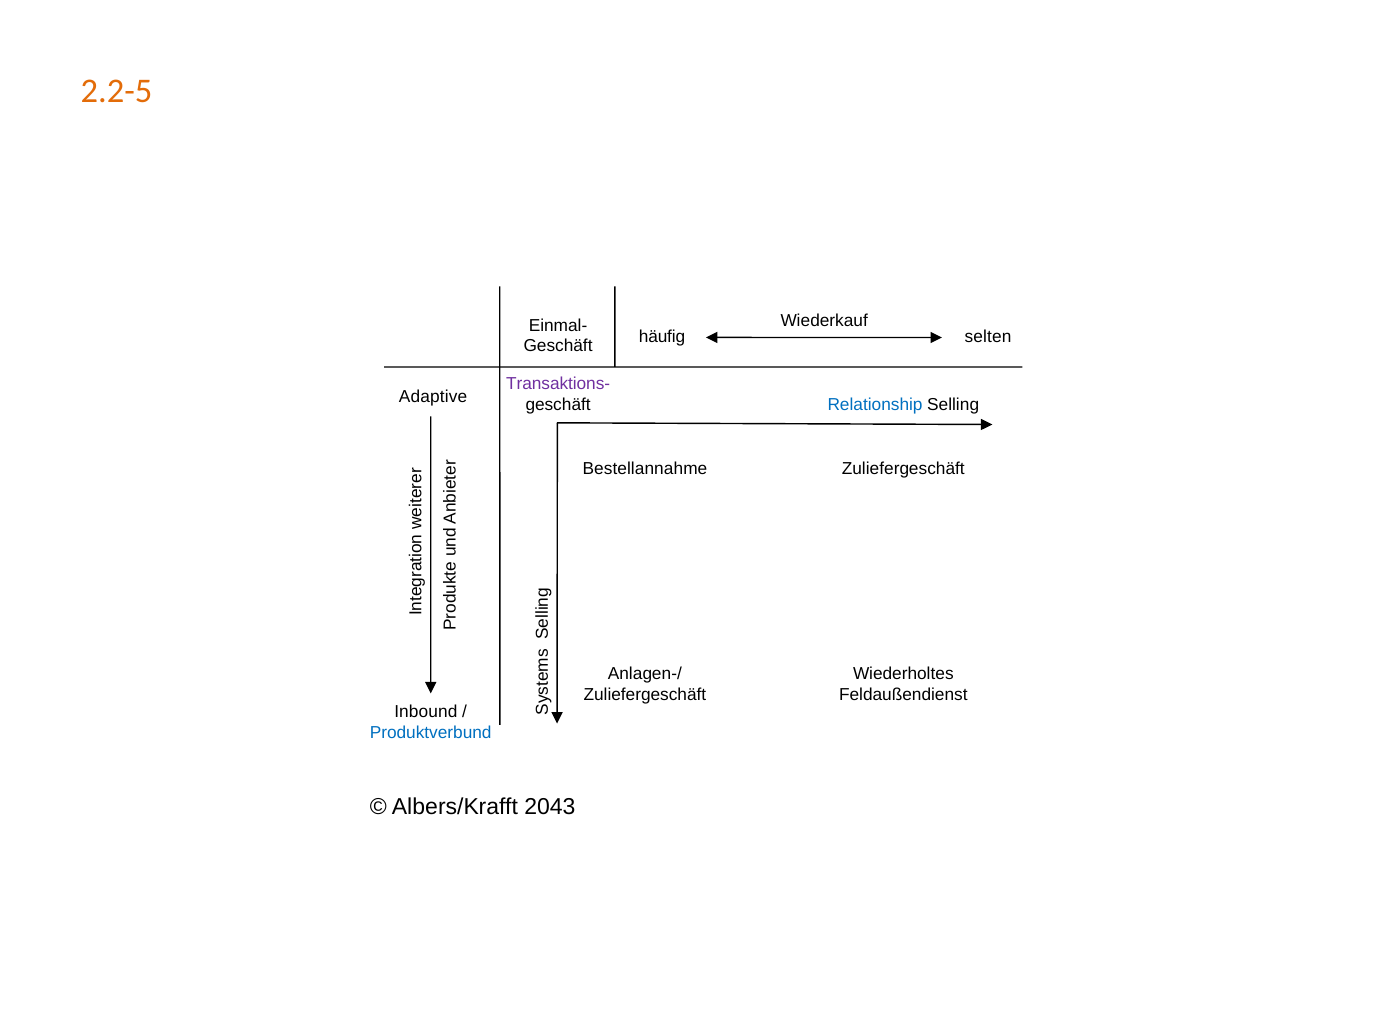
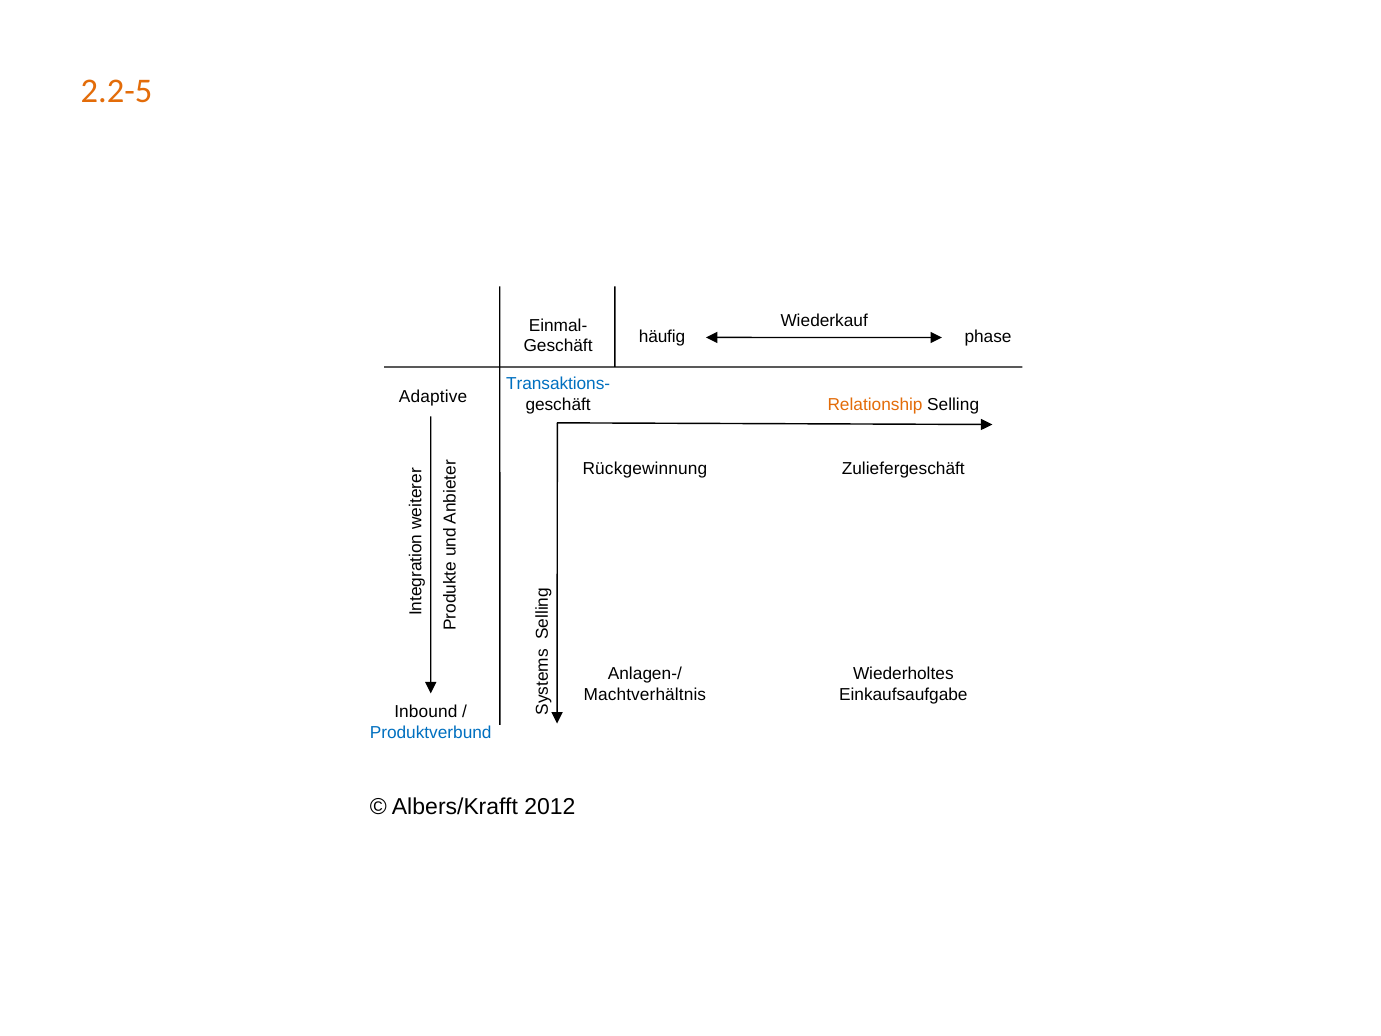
selten: selten -> phase (988, 337)
Transaktions- colour: purple -> blue (558, 384)
Relationship colour: blue -> orange (875, 405)
Bestellannahme: Bestellannahme -> Rückgewinnung (645, 468)
Zuliefergeschäft: Zuliefergeschäft -> Machtverhältnis (645, 695)
Feldaußendienst: Feldaußendienst -> Einkaufsaufgabe (903, 695)
2043: 2043 -> 2012 (550, 807)
